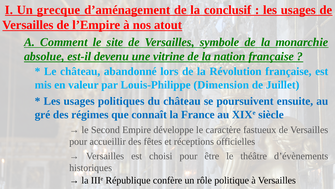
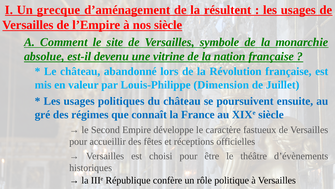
conclusif: conclusif -> résultent (228, 10)
nos atout: atout -> siècle (168, 25)
